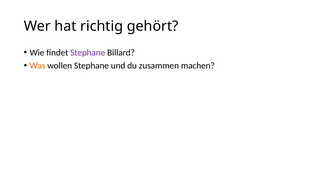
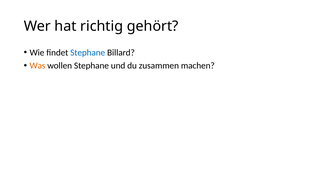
Stephane colour: purple -> blue (88, 53)
